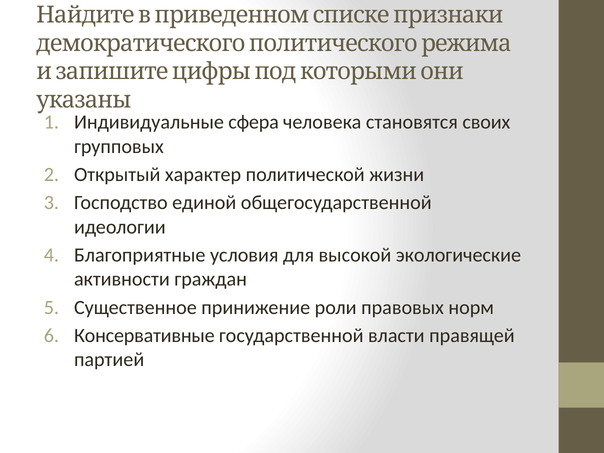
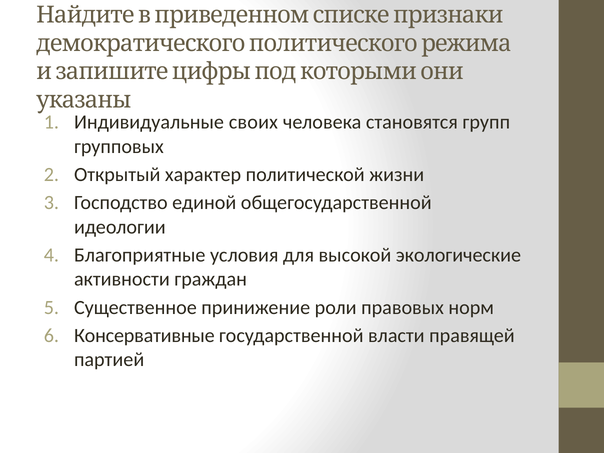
сфера: сфера -> своих (253, 122)
своих: своих -> групп (486, 122)
